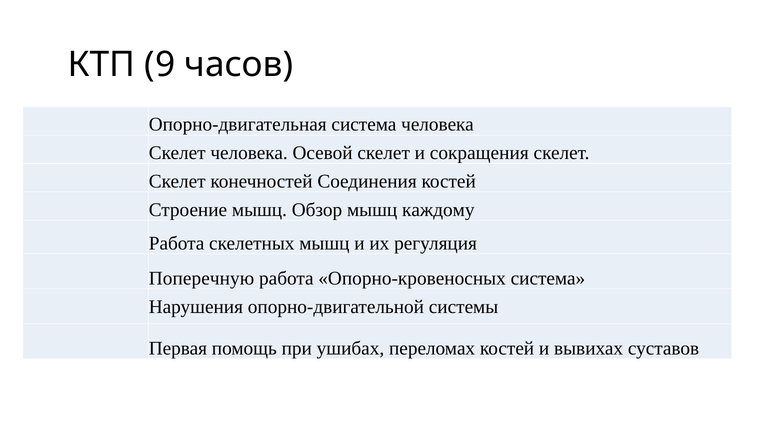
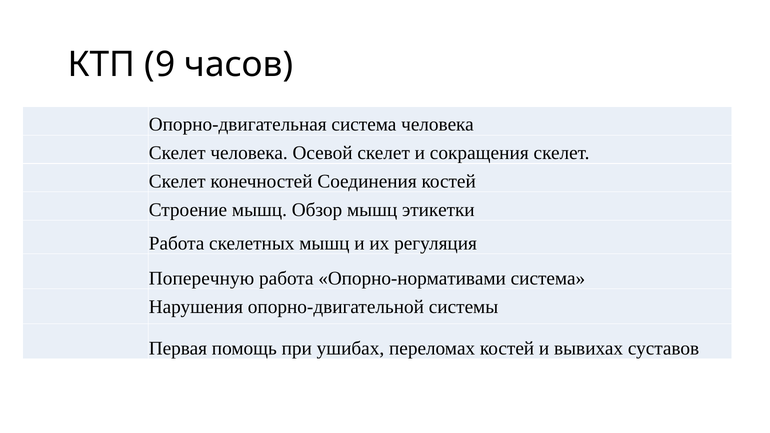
каждому: каждому -> этикетки (438, 210)
Опорно-кровеносных: Опорно-кровеносных -> Опорно-нормативами (412, 278)
